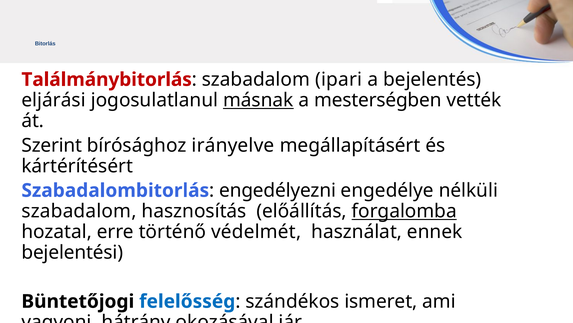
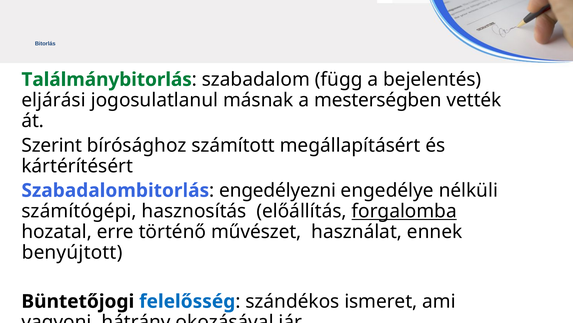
Találmánybitorlás colour: red -> green (107, 79)
ipari: ipari -> függ (339, 79)
másnak underline: present -> none (258, 100)
irányelve: irányelve -> számított (233, 145)
szabadalom: szabadalom -> számítógépi (79, 211)
védelmét: védelmét -> művészet (256, 231)
bejelentési: bejelentési -> benyújtott (72, 252)
